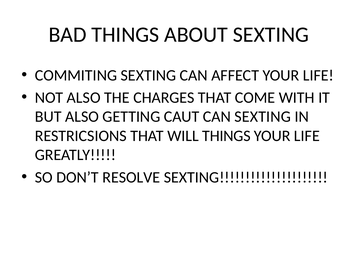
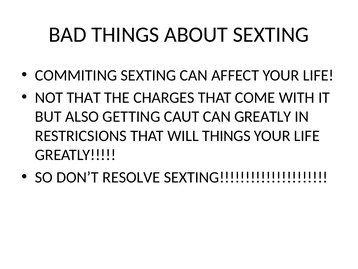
NOT ALSO: ALSO -> THAT (84, 97)
CAN SEXTING: SEXTING -> GREATLY (263, 116)
